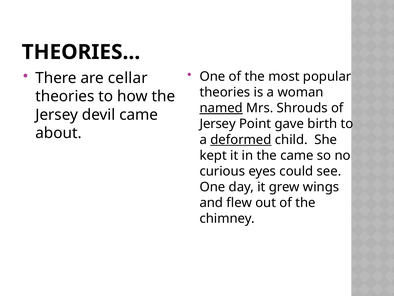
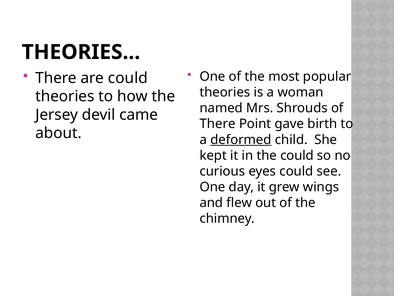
are cellar: cellar -> could (128, 78)
named underline: present -> none (221, 108)
Jersey: Jersey -> There (218, 124)
the came: came -> could (297, 155)
